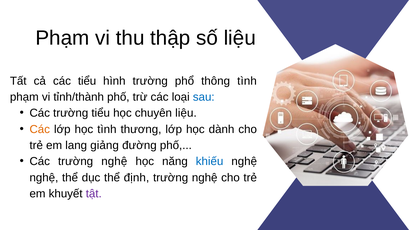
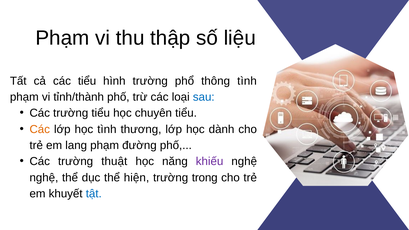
chuyên liệu: liệu -> tiểu (186, 113)
lang giảng: giảng -> phạm (105, 145)
Các trường nghệ: nghệ -> thuật (114, 162)
khiếu colour: blue -> purple (210, 162)
định: định -> hiện (136, 178)
nghệ: nghệ -> trong (205, 178)
tật colour: purple -> blue (94, 194)
